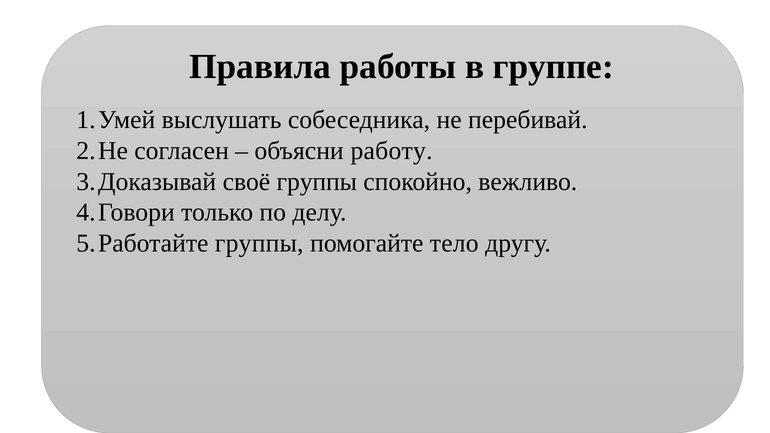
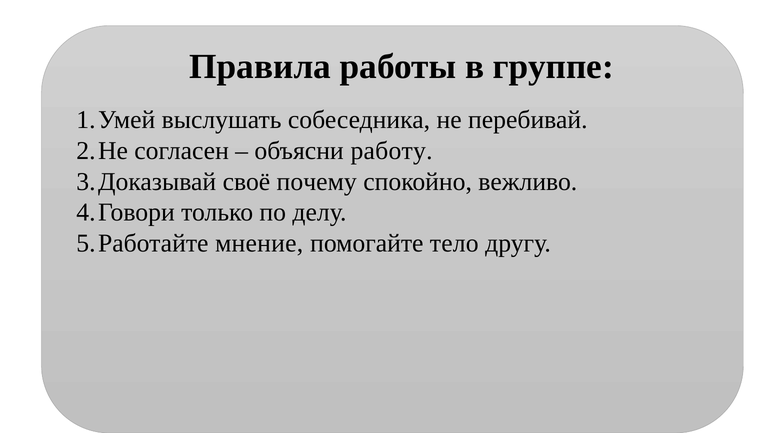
своё группы: группы -> почему (317, 182)
группы: группы -> мнение (259, 243)
